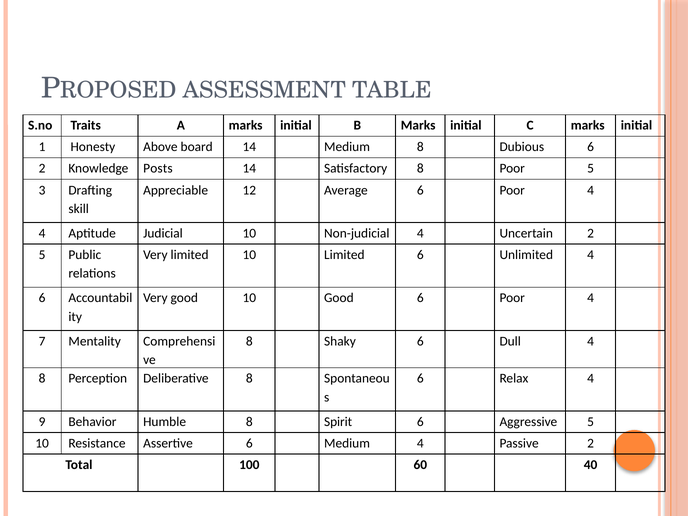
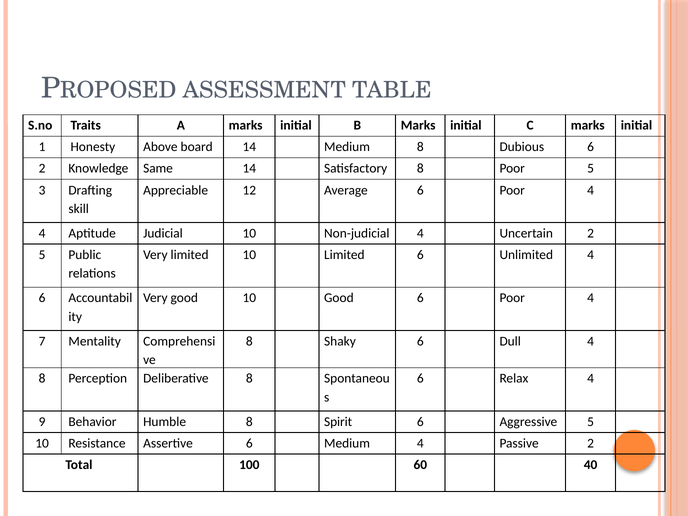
Posts: Posts -> Same (158, 169)
